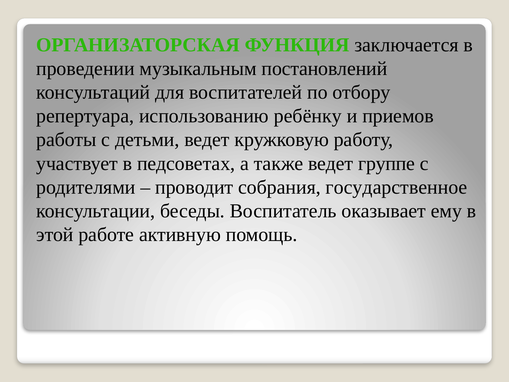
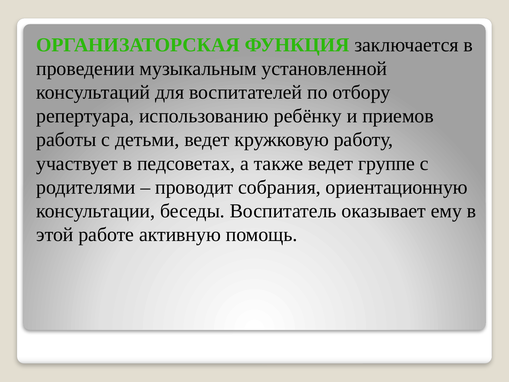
постановлений: постановлений -> установленной (324, 69)
государственное: государственное -> ориентационную (397, 187)
